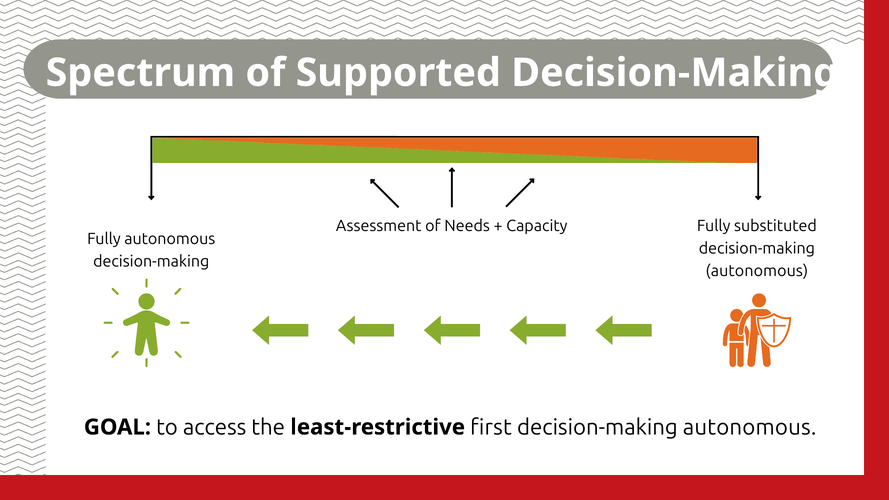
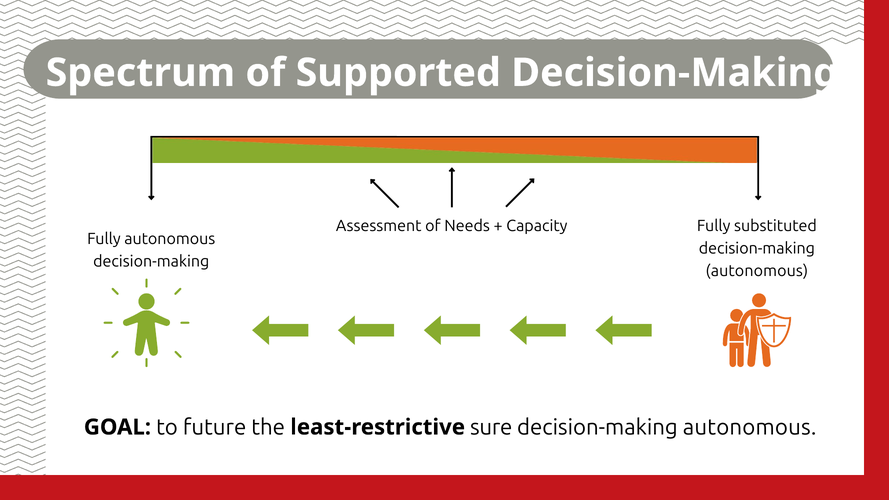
access: access -> future (215, 427)
first: first -> sure (491, 427)
